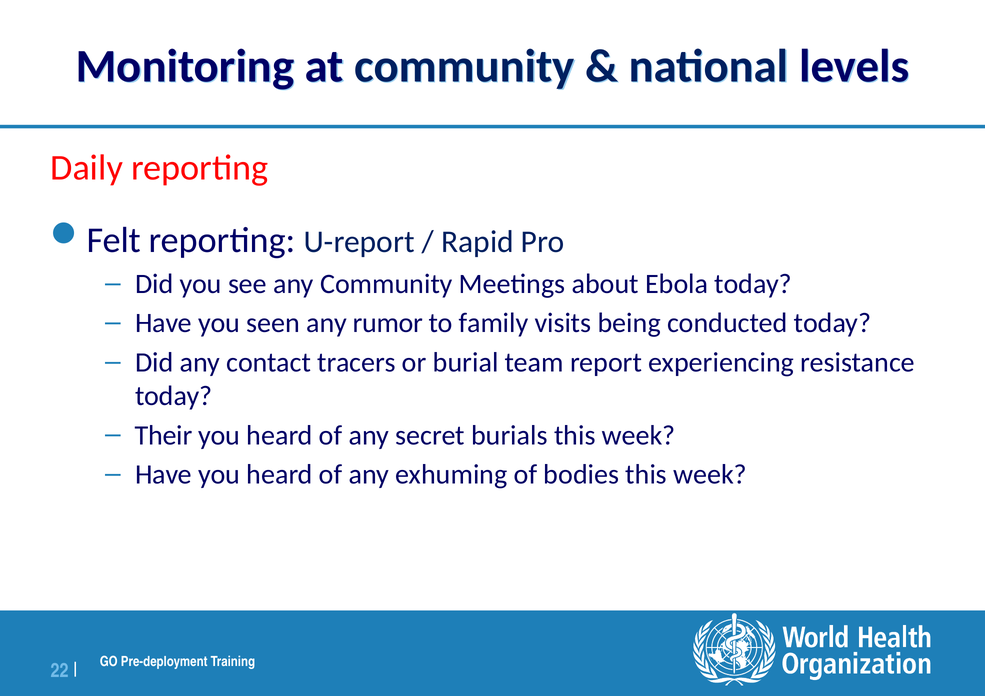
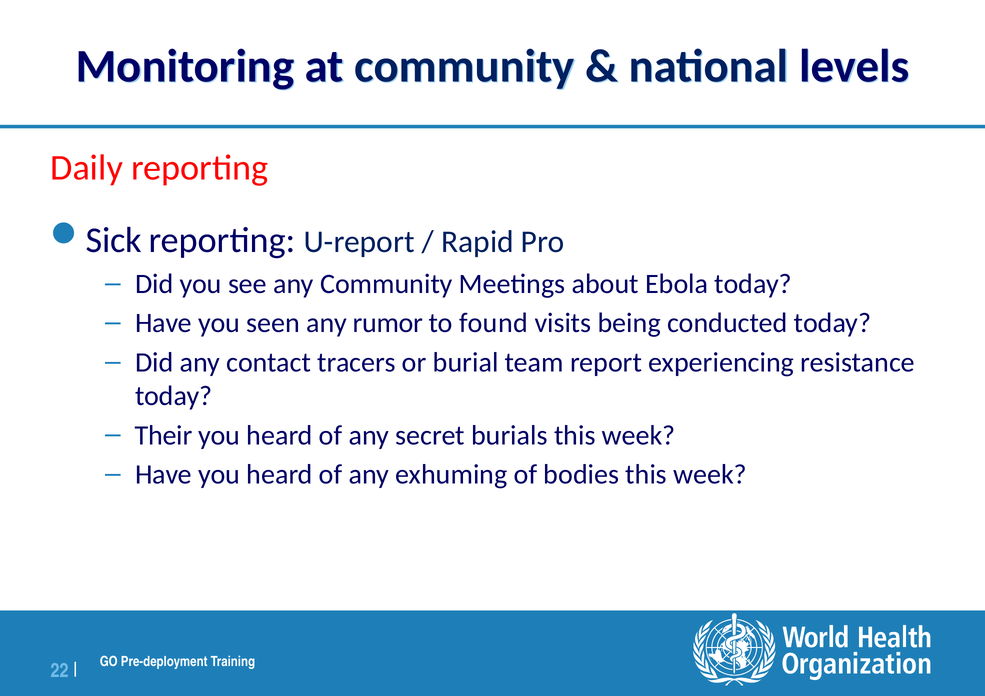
Felt: Felt -> Sick (114, 240)
family: family -> found (493, 323)
